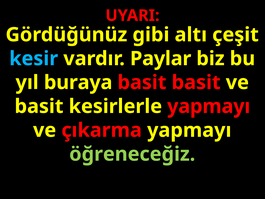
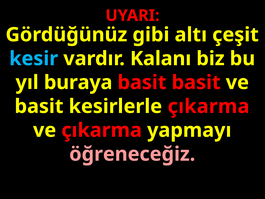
Paylar: Paylar -> Kalanı (161, 59)
kesirlerle yapmayı: yapmayı -> çıkarma (209, 106)
öğreneceğiz colour: light green -> pink (132, 154)
